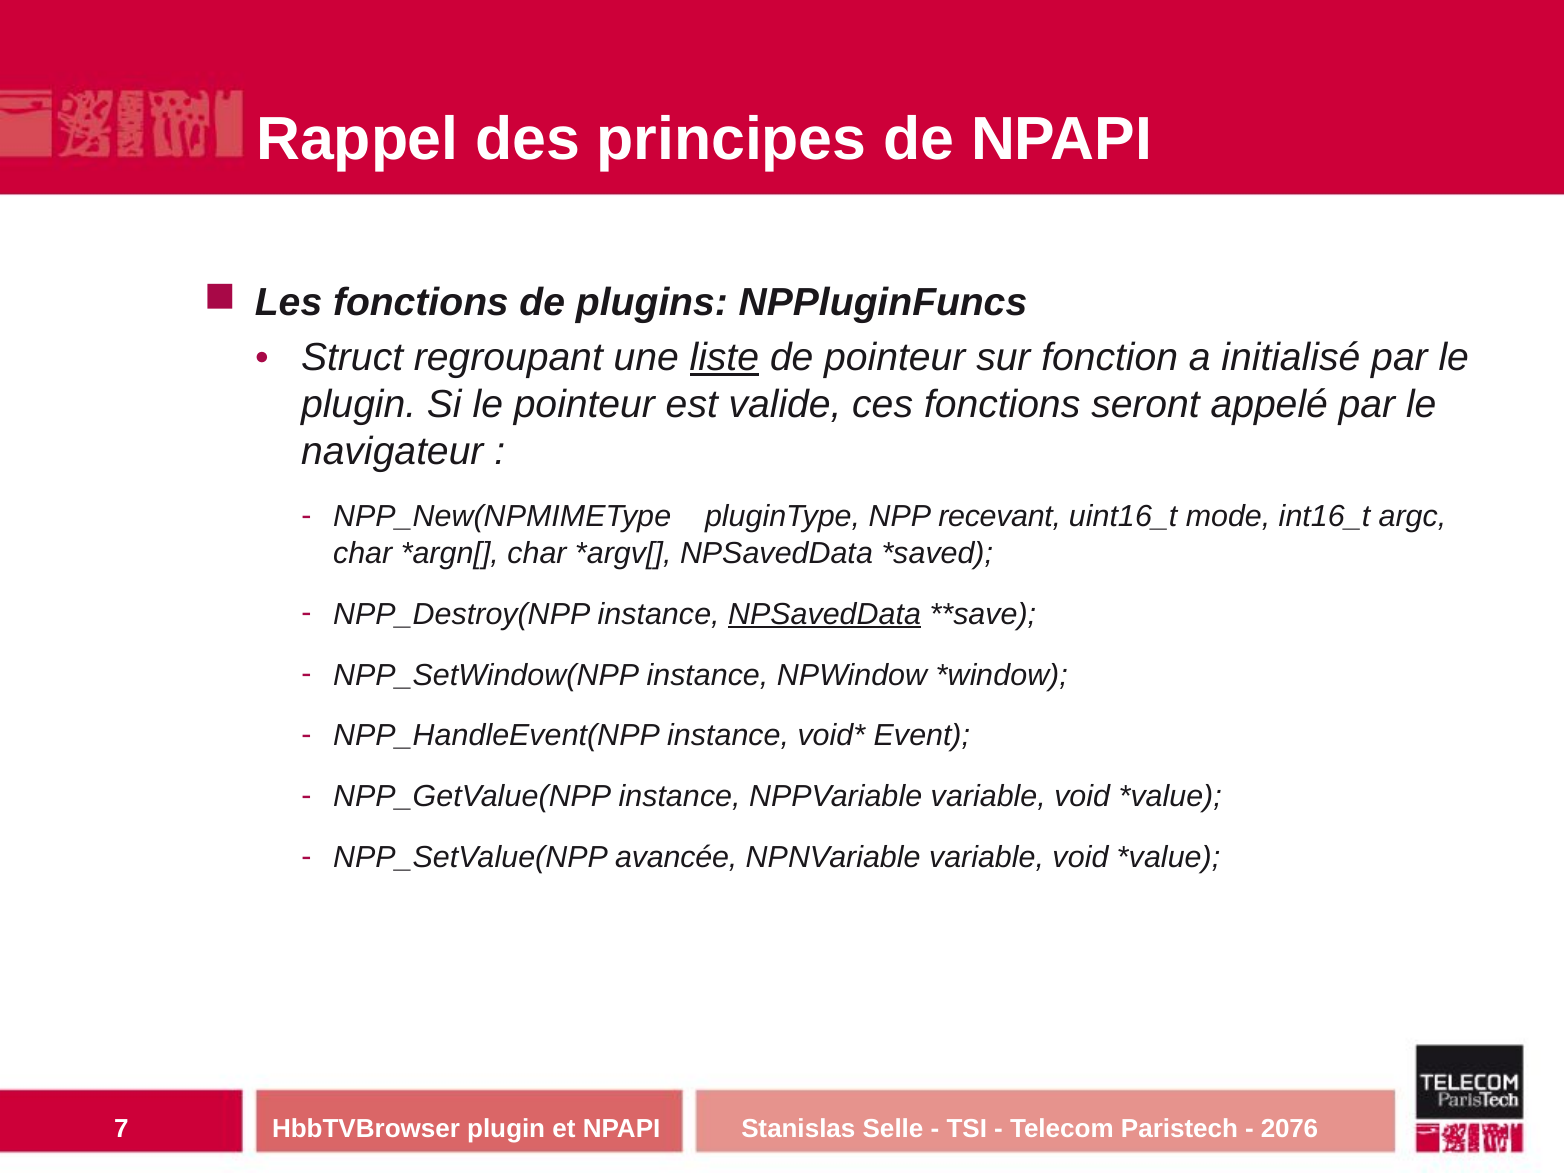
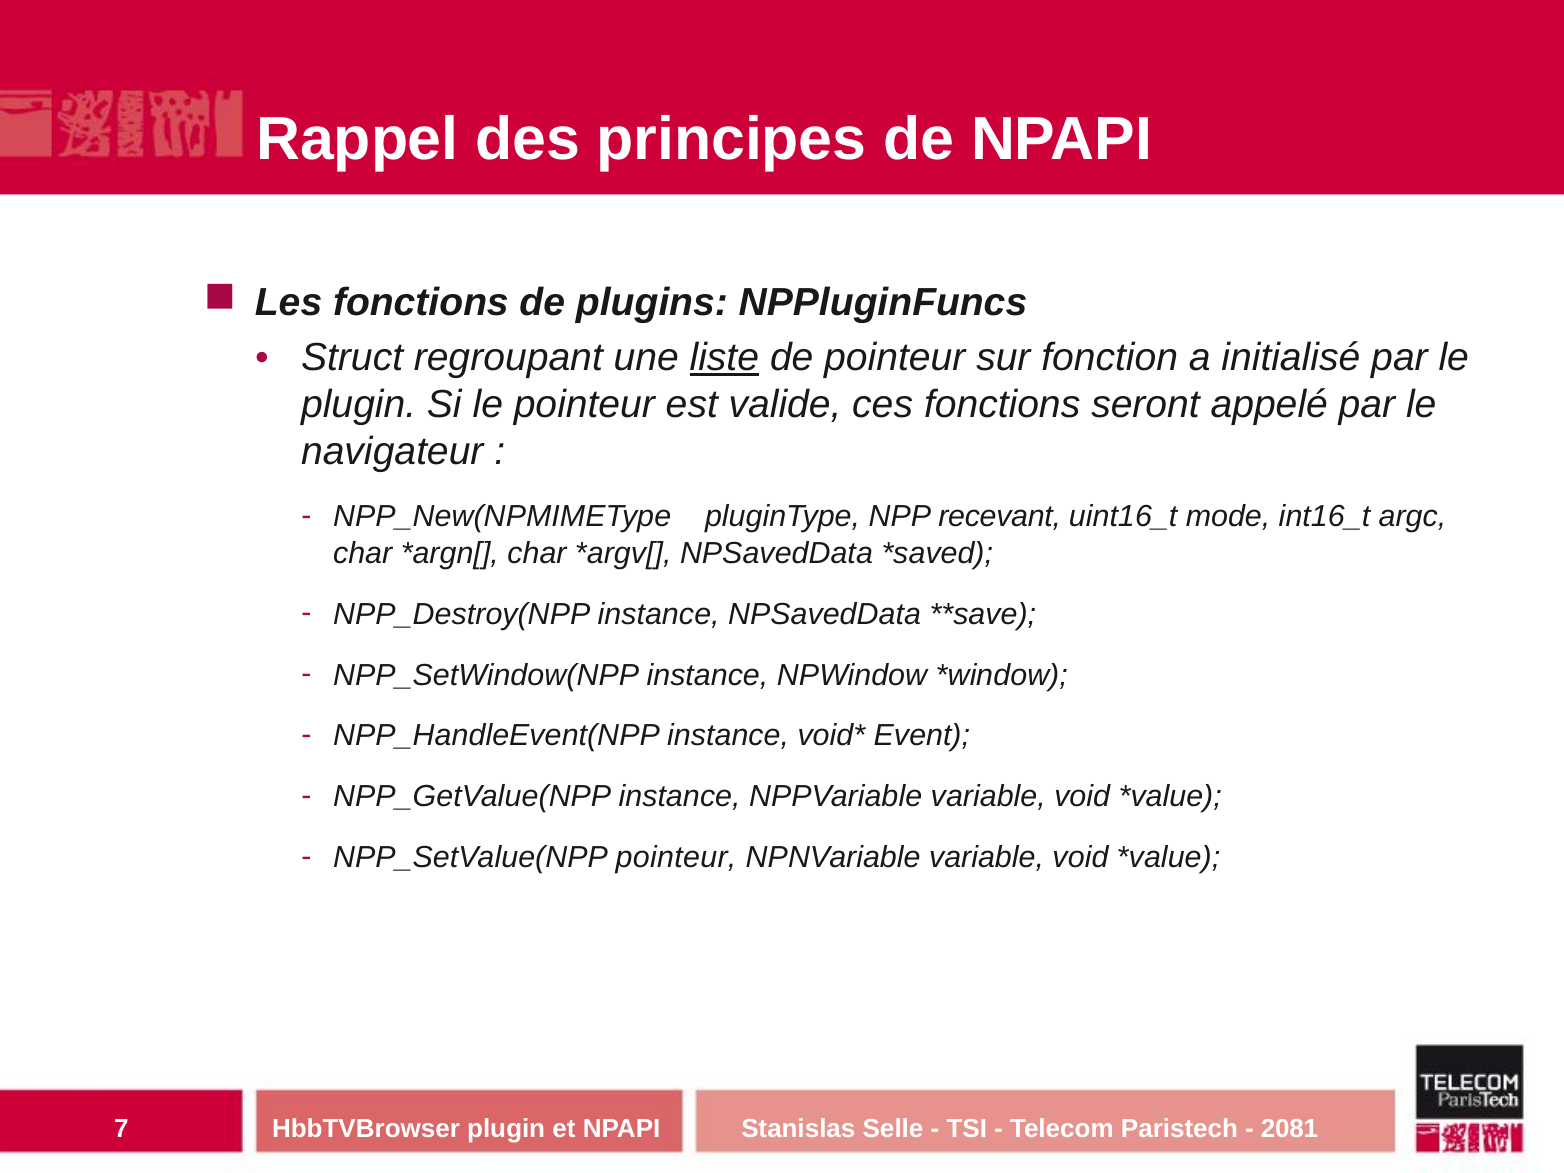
NPSavedData underline: present -> none (825, 614)
NPP_SetValue(NPP avancée: avancée -> pointeur (676, 858)
2076: 2076 -> 2081 (1289, 1129)
